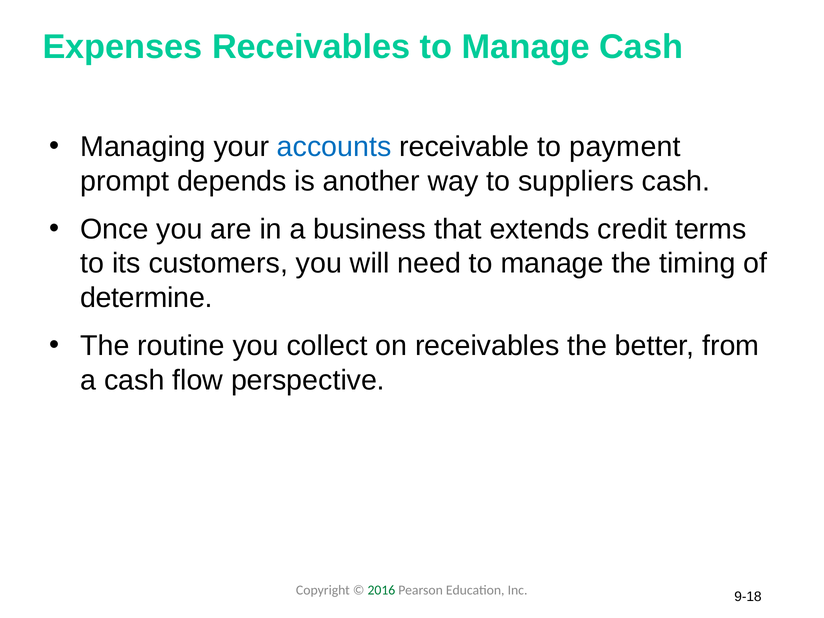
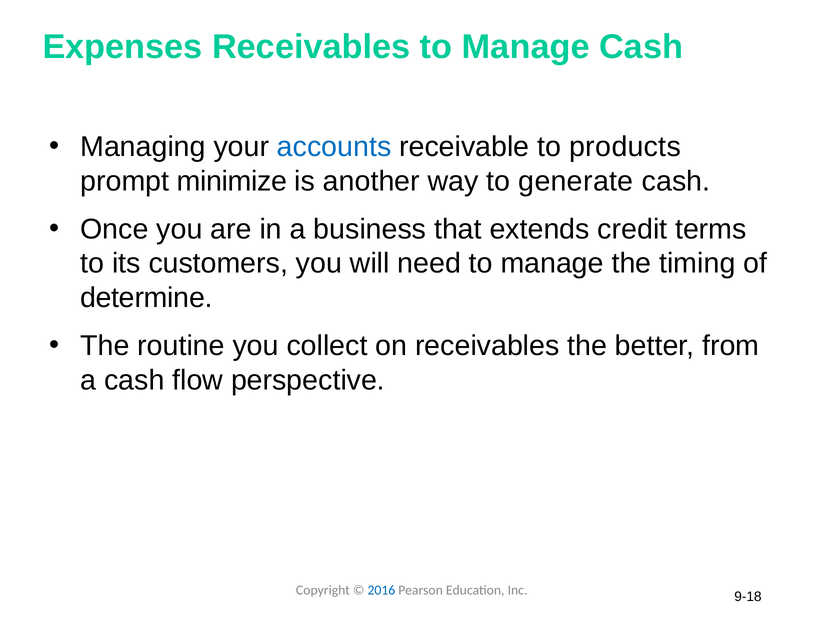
payment: payment -> products (625, 147)
depends: depends -> minimize (232, 181)
suppliers: suppliers -> generate (576, 181)
2016 colour: green -> blue (381, 590)
